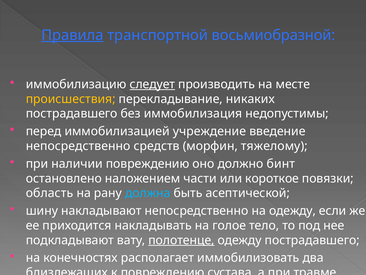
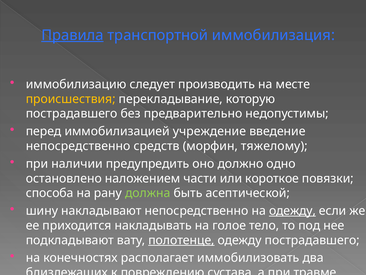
восьмиобразной: восьмиобразной -> иммобилизация (273, 35)
следует underline: present -> none (152, 84)
никаких: никаких -> которую (250, 99)
иммобилизация: иммобилизация -> предварительно (193, 113)
наличии повреждению: повреждению -> предупредить (148, 164)
бинт: бинт -> одно (281, 164)
область: область -> способа (50, 193)
должна colour: light blue -> light green (148, 193)
одежду underline: none -> present (292, 211)
